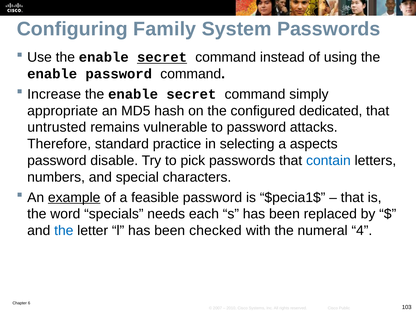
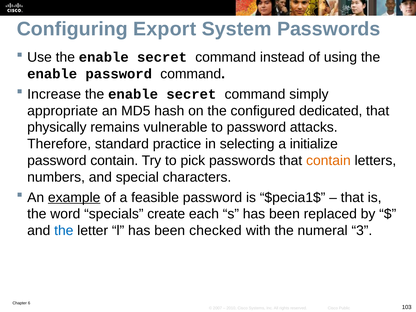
Family: Family -> Export (165, 29)
secret underline: present -> none (162, 57)
untrusted: untrusted -> physically (57, 127)
aspects: aspects -> initialize (314, 144)
password disable: disable -> contain (114, 161)
contain colour: blue -> orange (328, 161)
needs: needs -> create (166, 214)
4: 4 -> 3 (362, 231)
